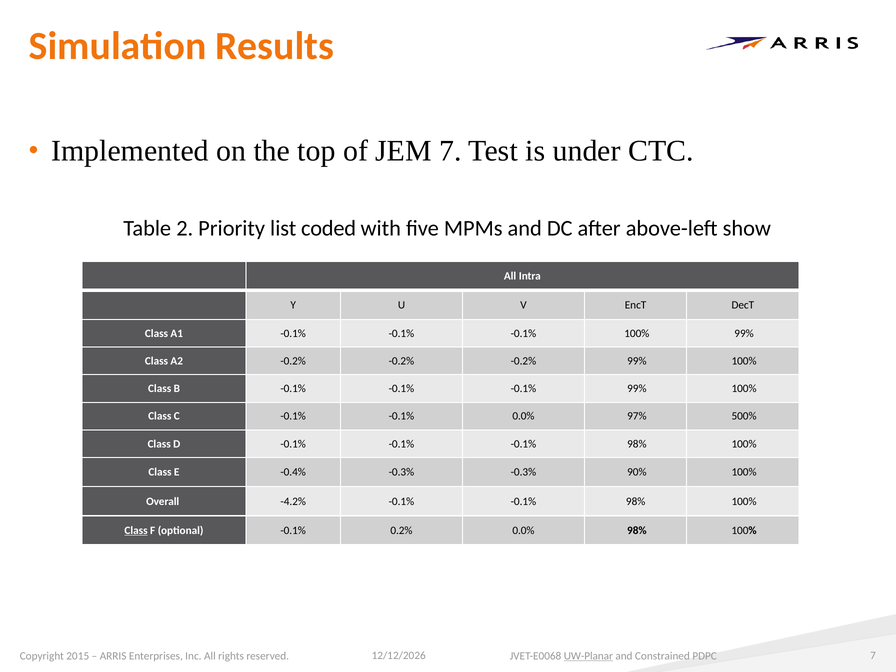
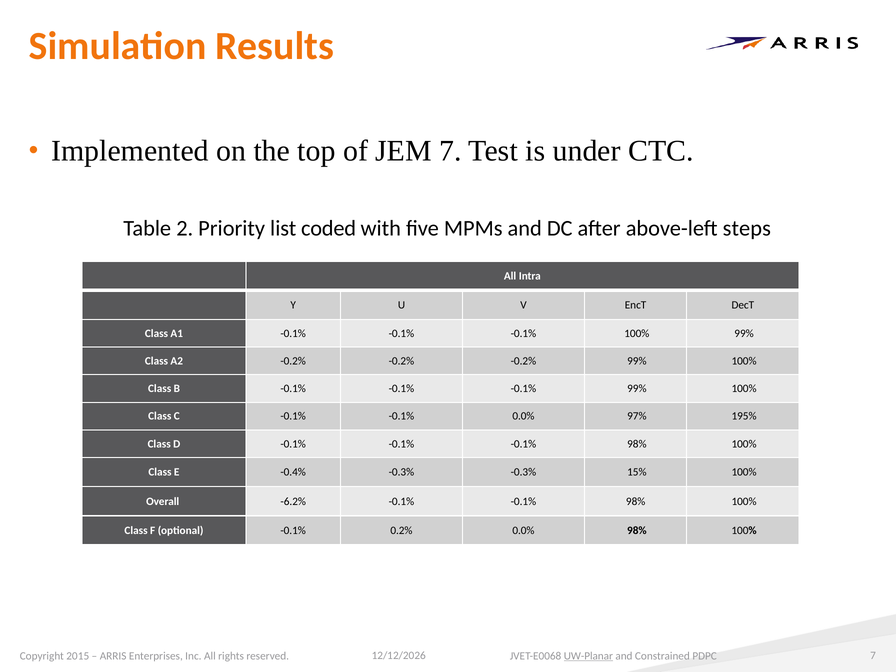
show: show -> steps (747, 228)
500%: 500% -> 195% (744, 416)
90%: 90% -> 15% (637, 472)
-4.2%: -4.2% -> -6.2% (293, 501)
Class underline: present -> none (136, 530)
